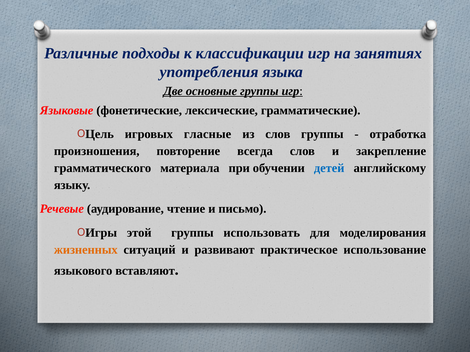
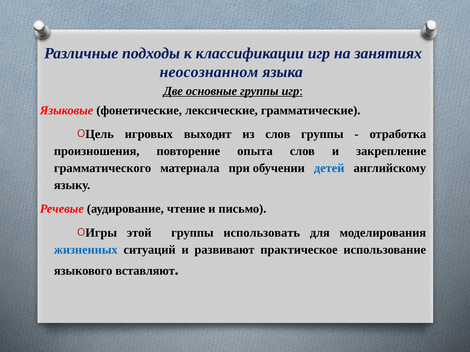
употребления: употребления -> неосознанном (209, 72)
гласные: гласные -> выходит (208, 134)
всегда: всегда -> опыта (255, 151)
жизненных colour: orange -> blue (86, 250)
